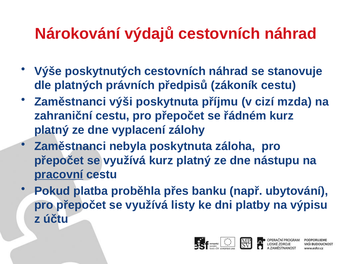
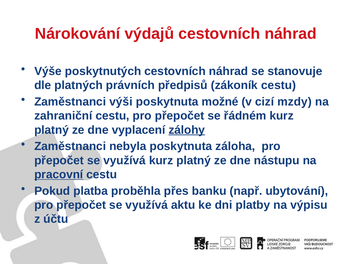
příjmu: příjmu -> možné (220, 102)
mzda: mzda -> mzdy (295, 102)
zálohy underline: none -> present (187, 130)
listy: listy -> aktu (183, 205)
